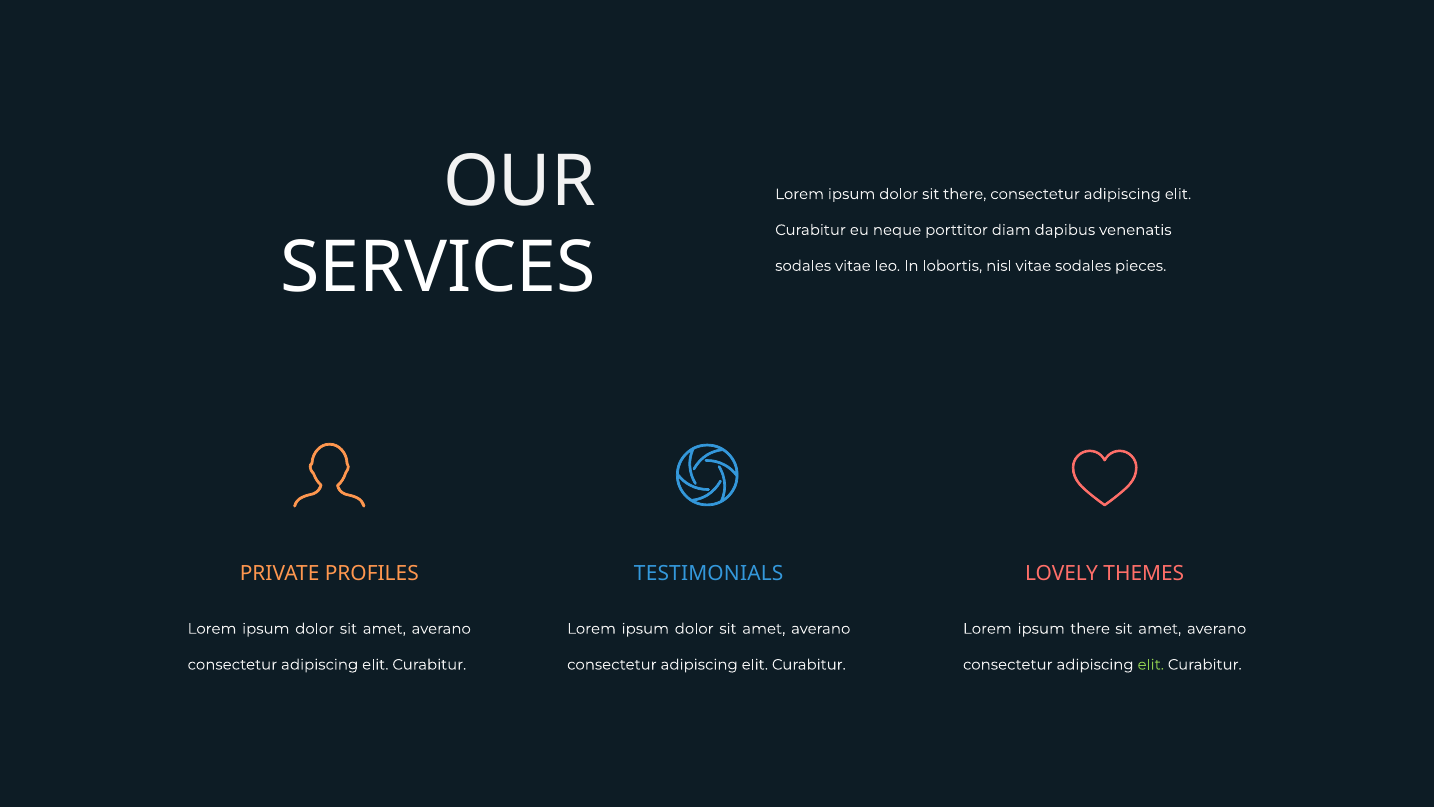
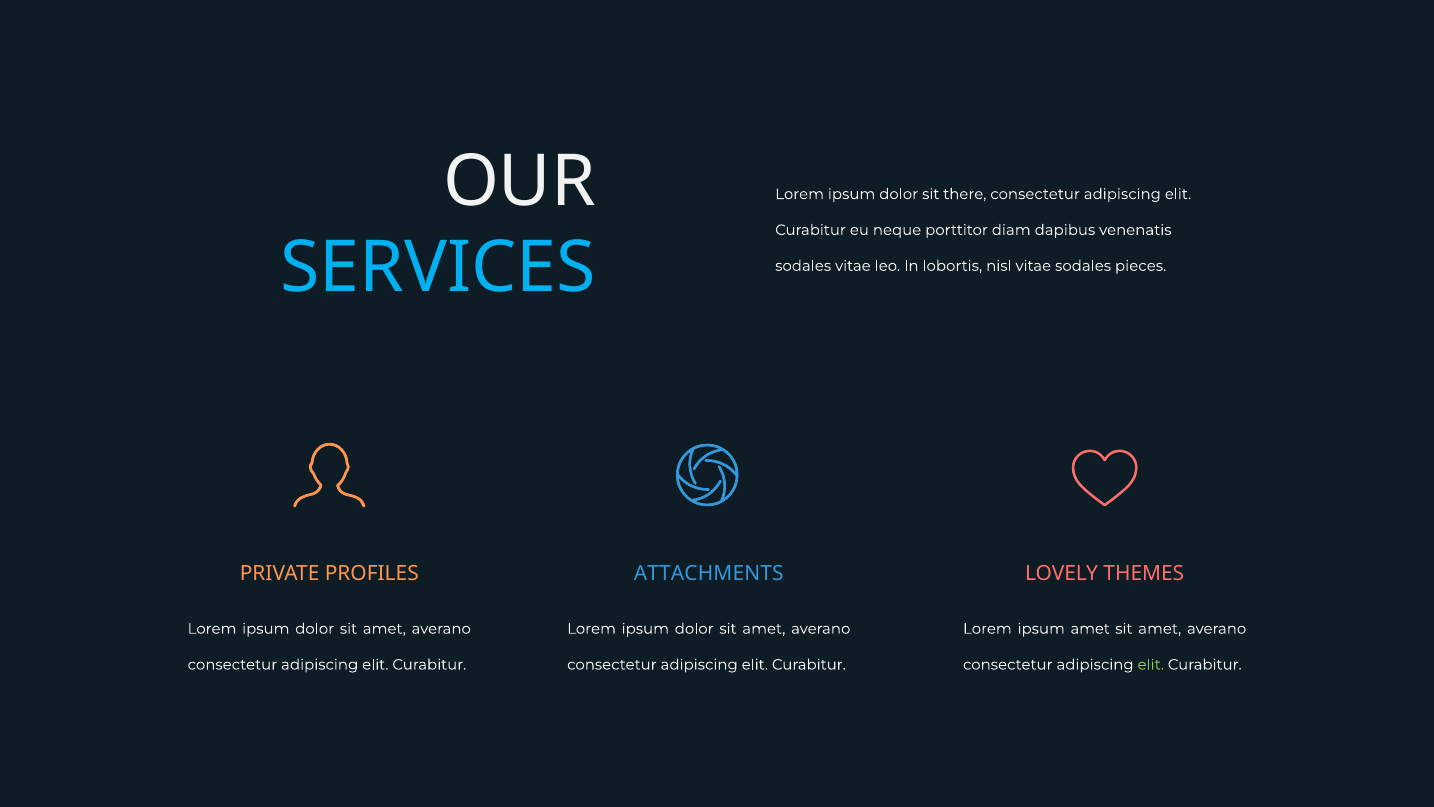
SERVICES colour: white -> light blue (438, 268)
TESTIMONIALS: TESTIMONIALS -> ATTACHMENTS (709, 573)
ipsum there: there -> amet (1090, 628)
